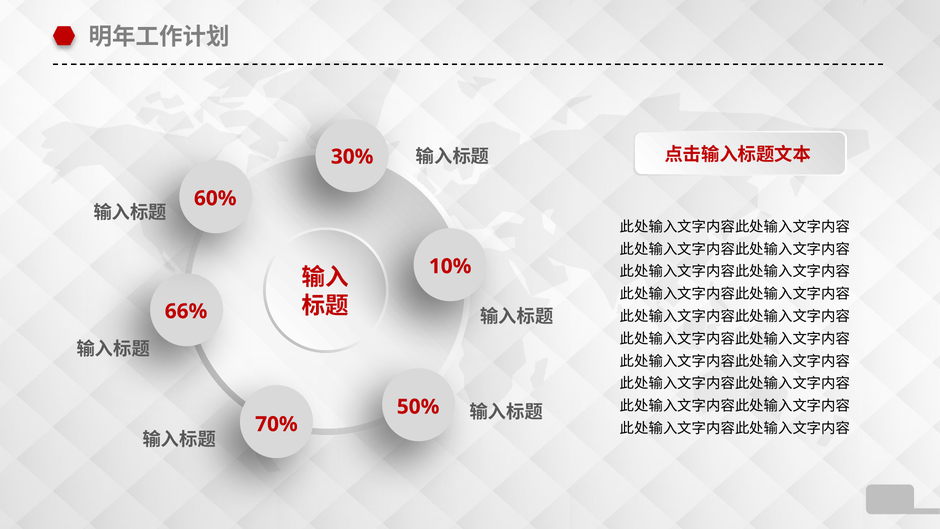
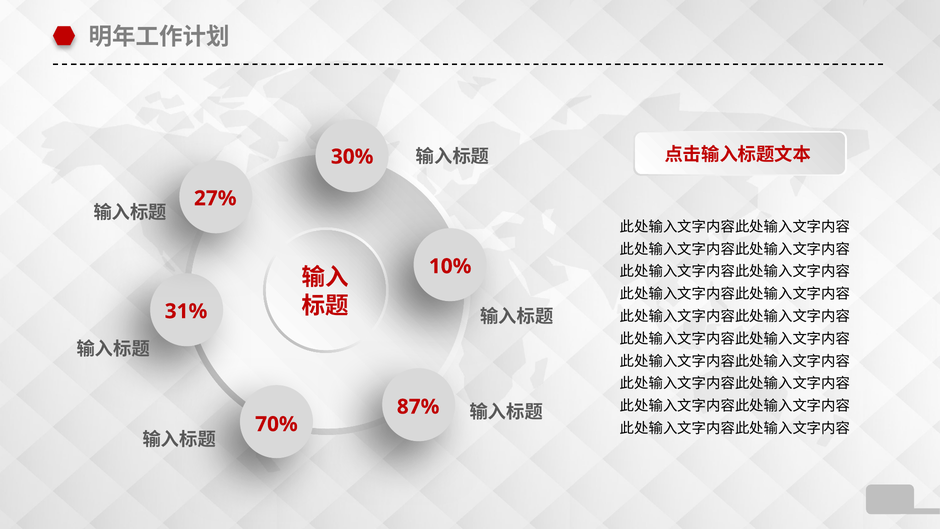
60%: 60% -> 27% (215, 198)
66%: 66% -> 31% (186, 311)
50%: 50% -> 87% (418, 407)
